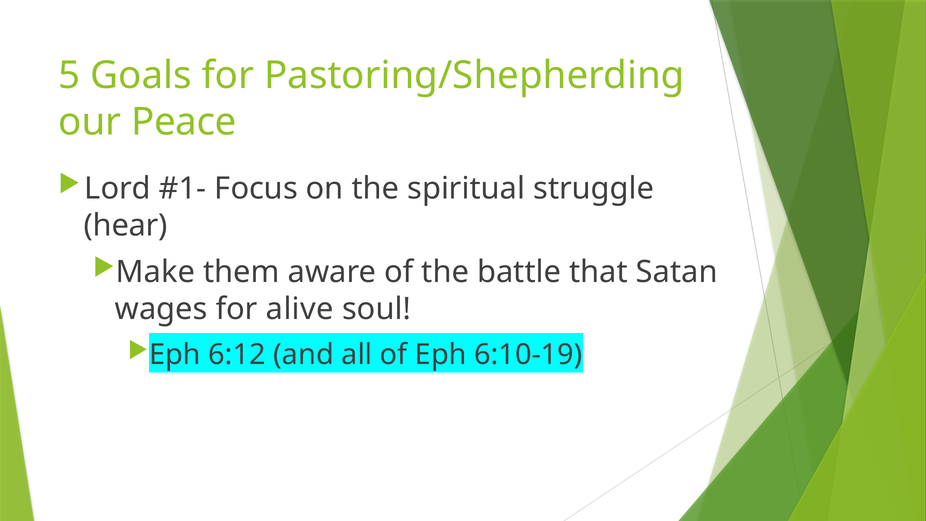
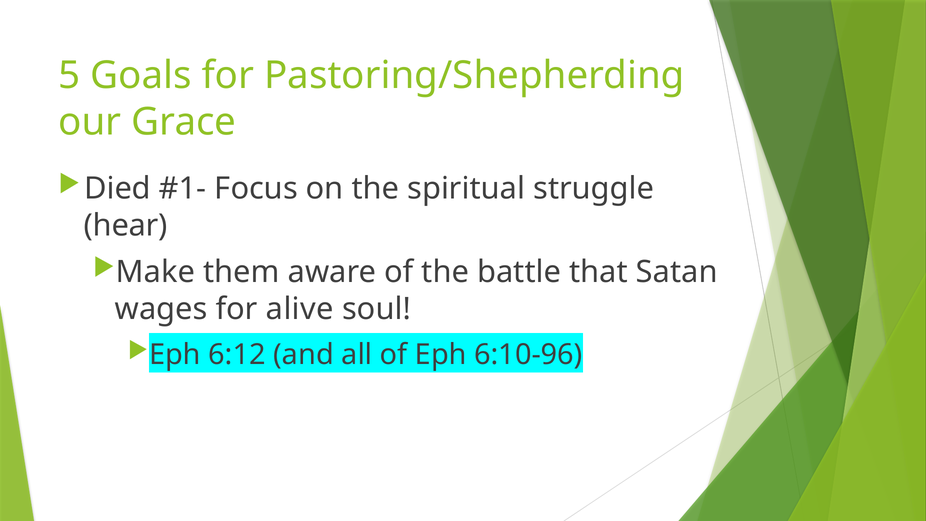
Peace: Peace -> Grace (184, 122)
Lord: Lord -> Died (118, 188)
6:10-19: 6:10-19 -> 6:10-96 (528, 355)
